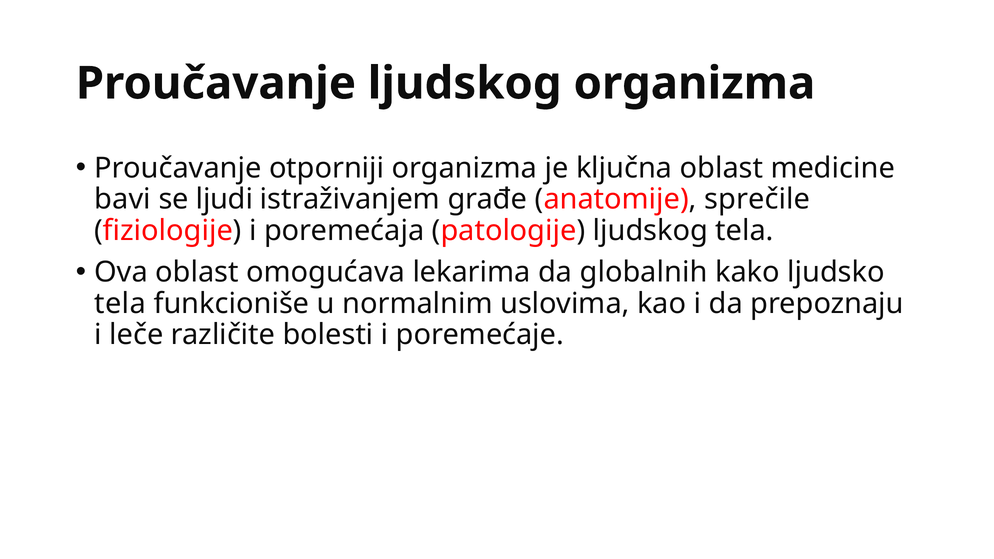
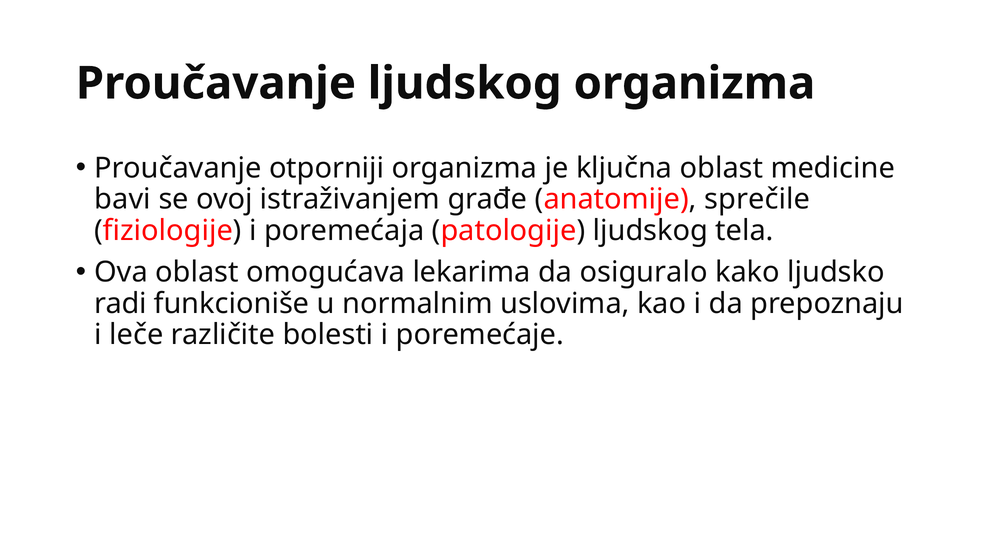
ljudi: ljudi -> ovoj (224, 199)
globalnih: globalnih -> osiguralo (644, 272)
tela: tela -> radi (120, 304)
